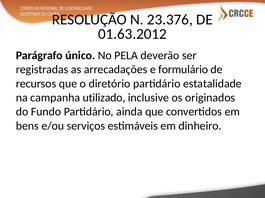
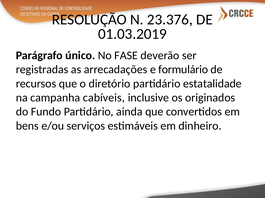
01.63.2012: 01.63.2012 -> 01.03.2019 (132, 34)
PELA: PELA -> FASE (126, 56)
utilizado: utilizado -> cabíveis (104, 98)
